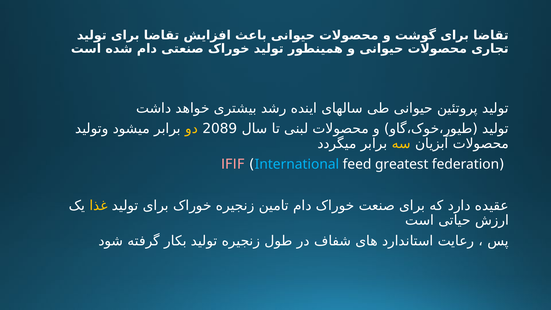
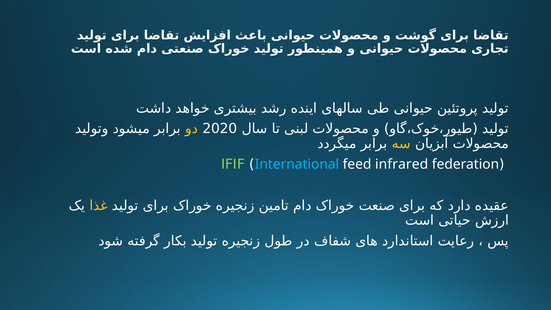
2089: 2089 -> 2020 (220, 129)
IFIF colour: pink -> light green (233, 164)
greatest: greatest -> infrared (402, 164)
